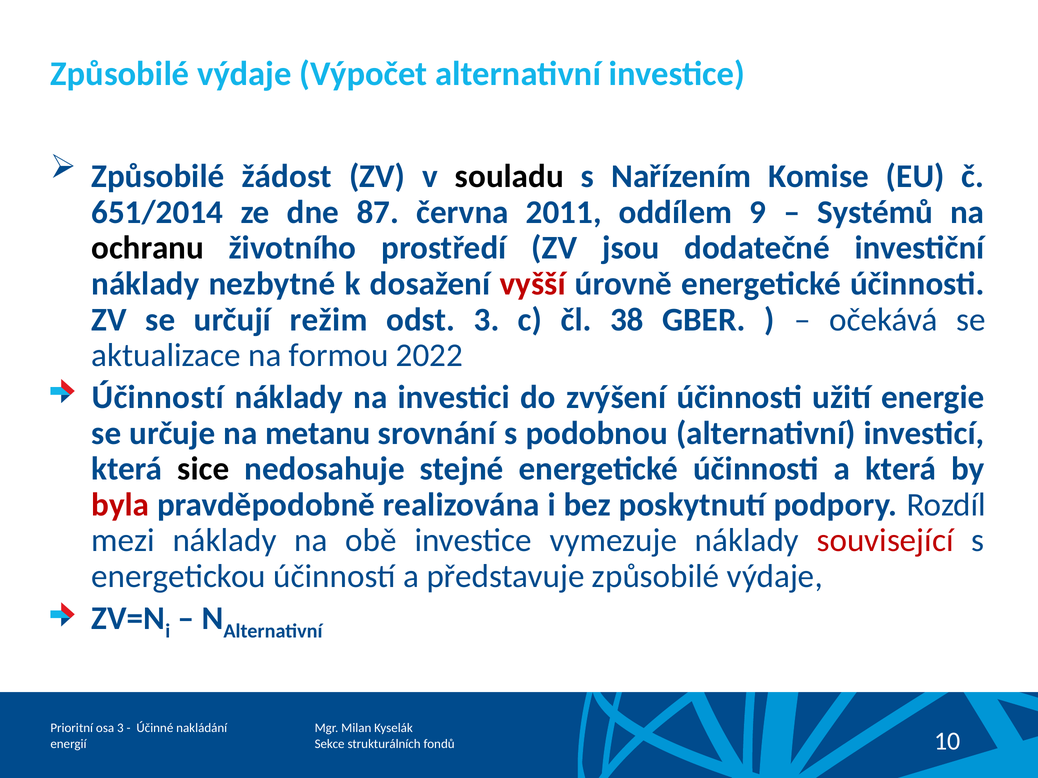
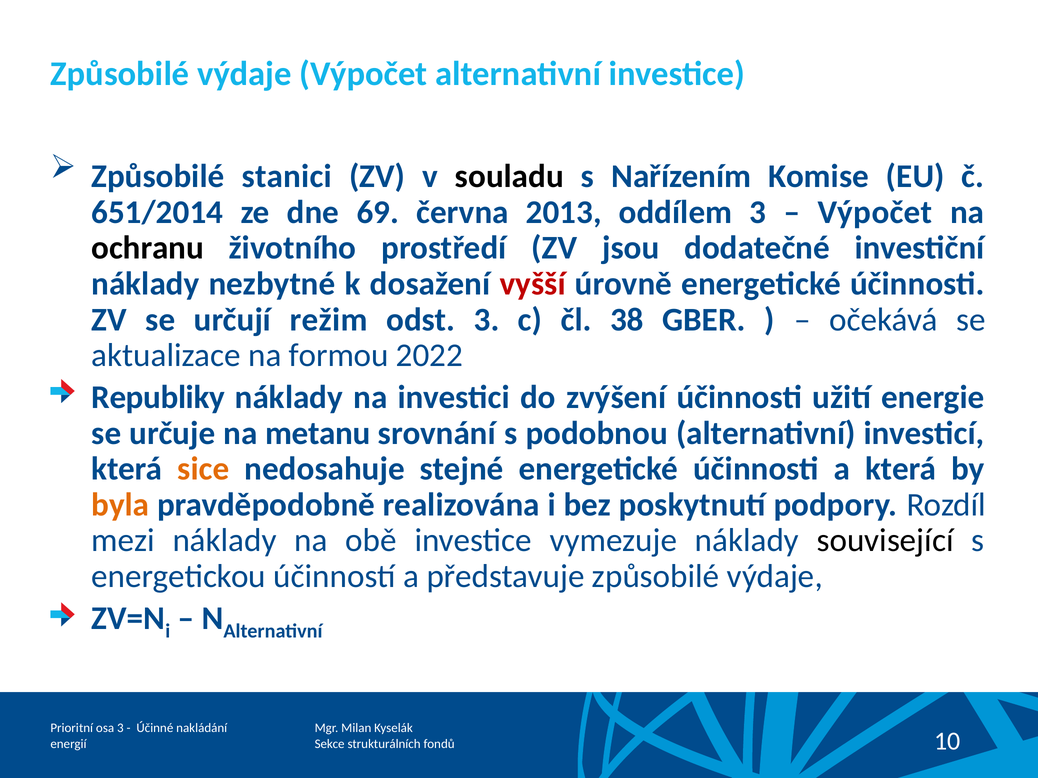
žádost: žádost -> stanici (287, 177)
87: 87 -> 69 (378, 212)
2011: 2011 -> 2013 (564, 212)
oddílem 9: 9 -> 3 (758, 212)
Systémů: Systémů -> Výpočet (875, 212)
Účinností: Účinností -> Republiky (158, 398)
sice colour: black -> orange (203, 469)
byla colour: red -> orange (120, 505)
související colour: red -> black (885, 541)
